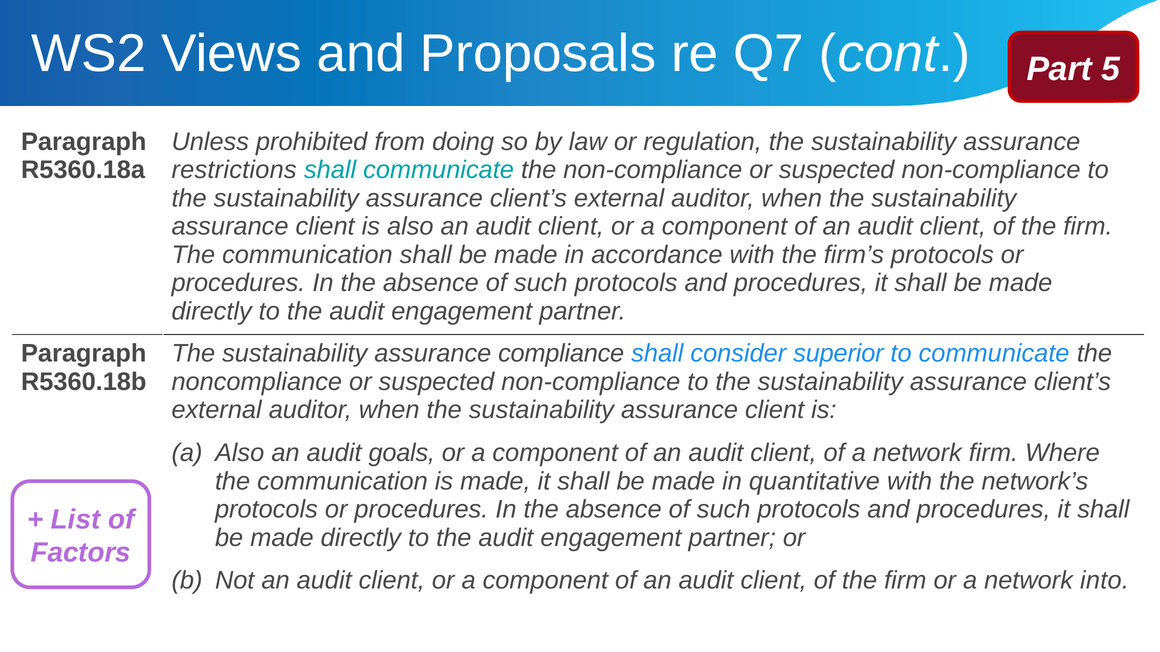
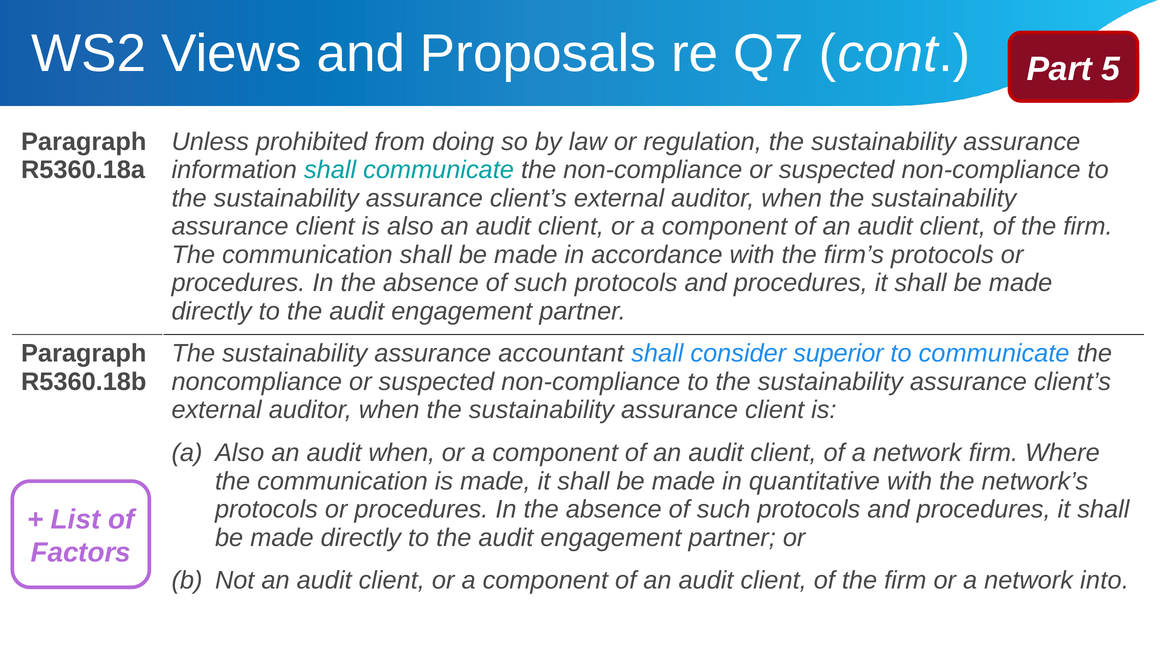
restrictions: restrictions -> information (234, 170)
compliance: compliance -> accountant (561, 354)
audit goals: goals -> when (402, 453)
